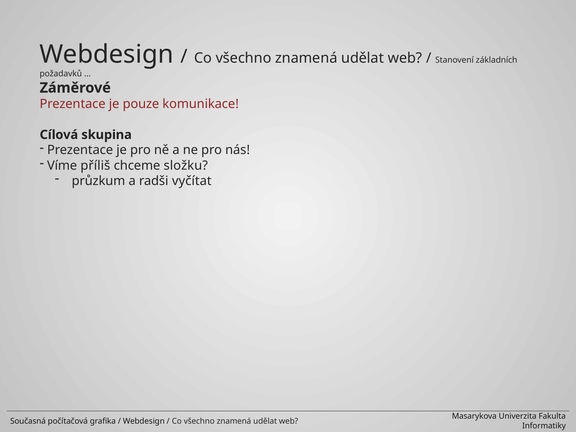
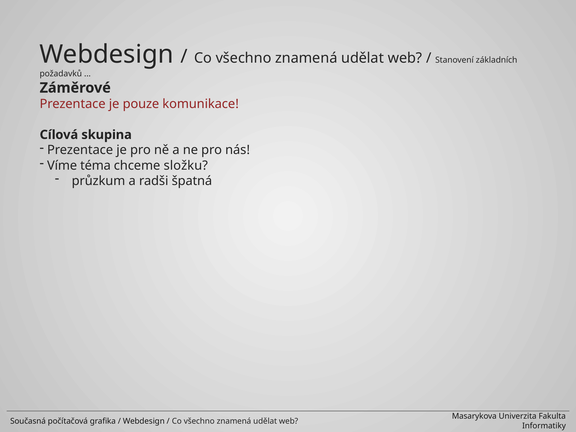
příliš: příliš -> téma (96, 165)
vyčítat: vyčítat -> špatná (192, 181)
